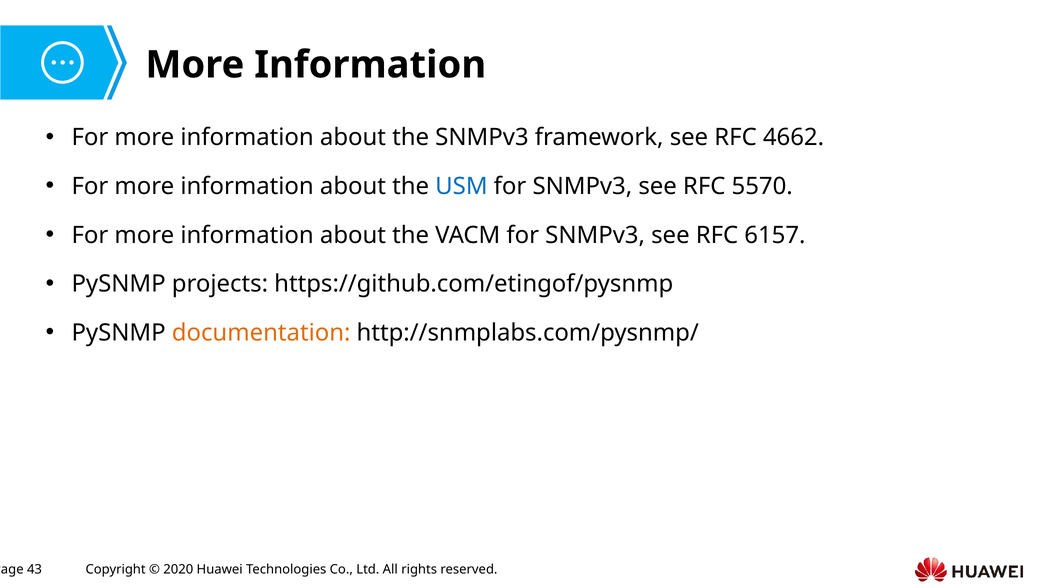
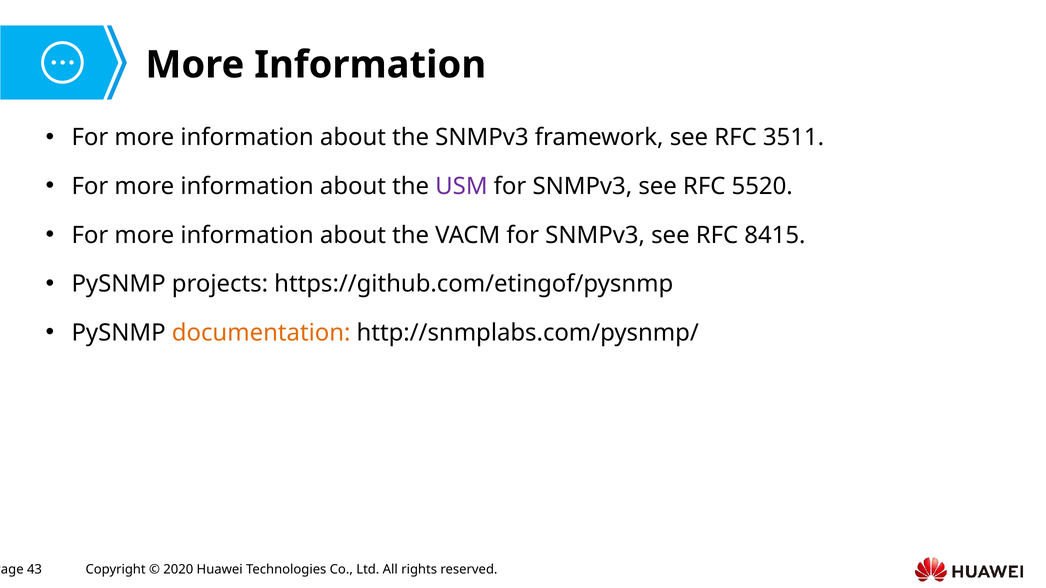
4662: 4662 -> 3511 (794, 138)
USM colour: blue -> purple (461, 186)
5570: 5570 -> 5520 (762, 186)
6157: 6157 -> 8415 (775, 235)
